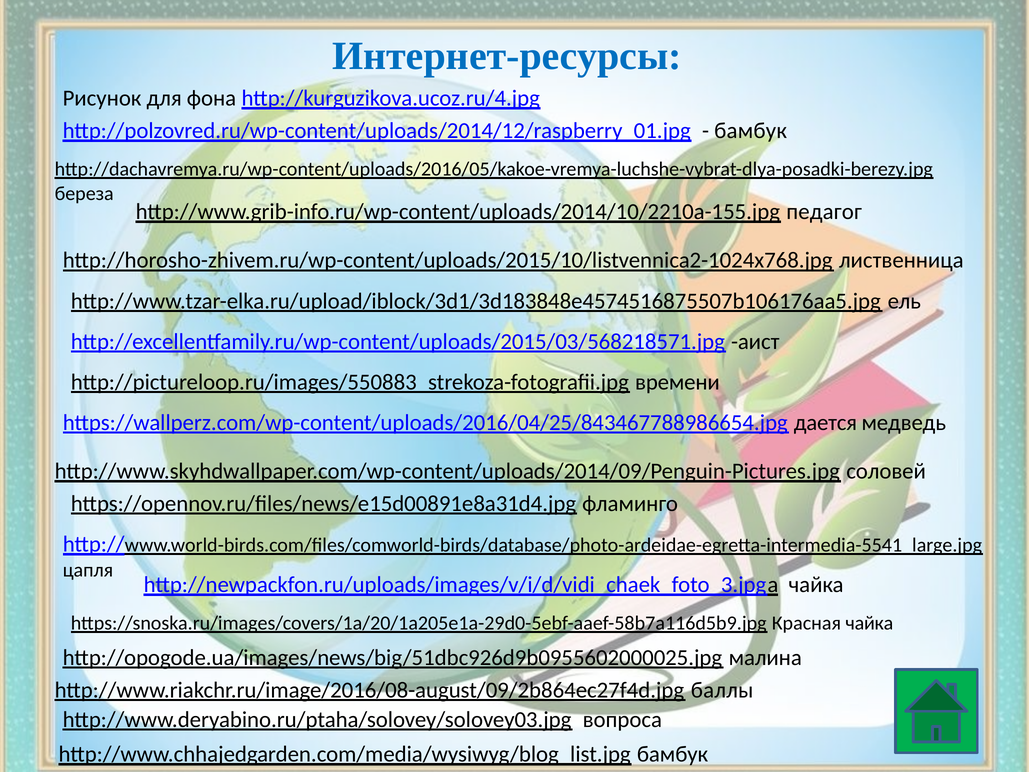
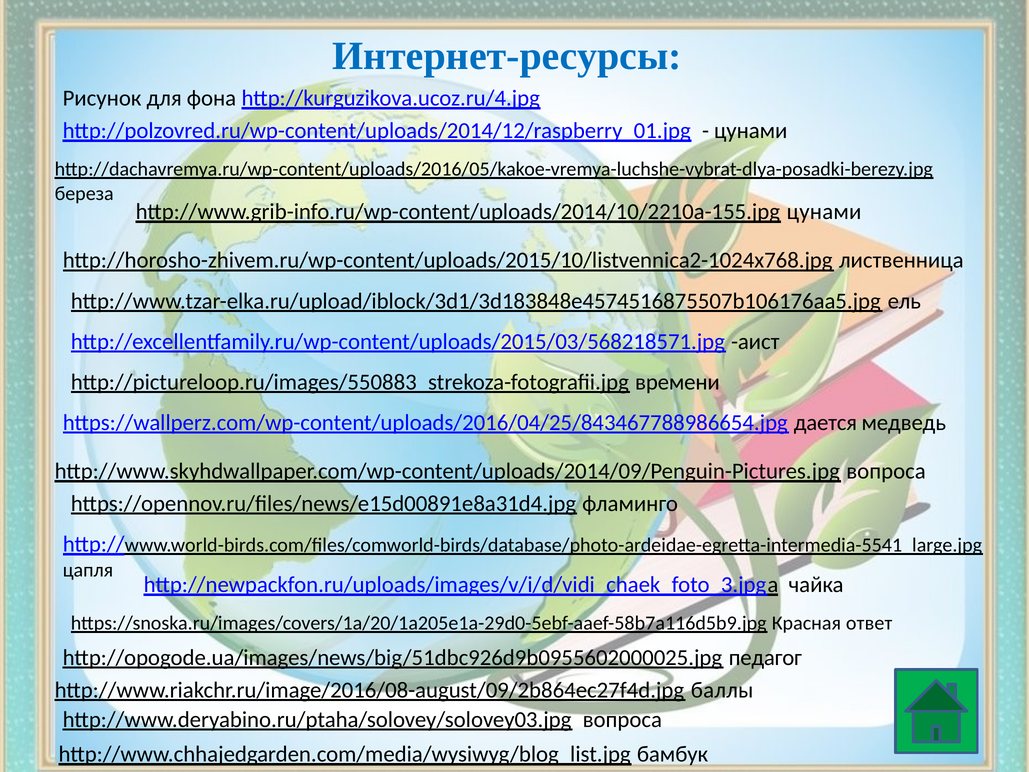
бамбук: бамбук -> цунами (751, 131)
http://www.grib-info.ru/wp-content/uploads/2014/10/2210a-155.jpg педагог: педагог -> цунами (824, 212)
http://www.skyhdwallpaper.com/wp-content/uploads/2014/09/Penguin-Pictures.jpg соловей: соловей -> вопроса (886, 471)
Красная чайка: чайка -> ответ (869, 623)
малина: малина -> педагог (765, 657)
